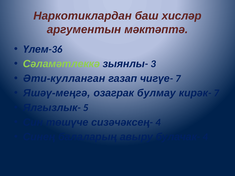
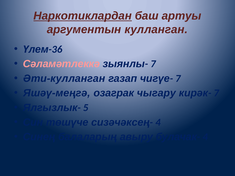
Наркотиклардан underline: none -> present (83, 16)
хисләр: хисләр -> артуы (182, 16)
мәктәптә: мәктәптә -> кулланган (156, 30)
Сәламәтлеккә colour: light green -> pink (61, 64)
зыянлы- 3: 3 -> 7 (153, 64)
булмау: булмау -> чыгару (156, 93)
